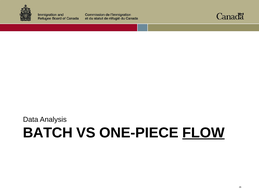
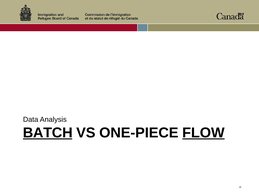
BATCH underline: none -> present (48, 133)
